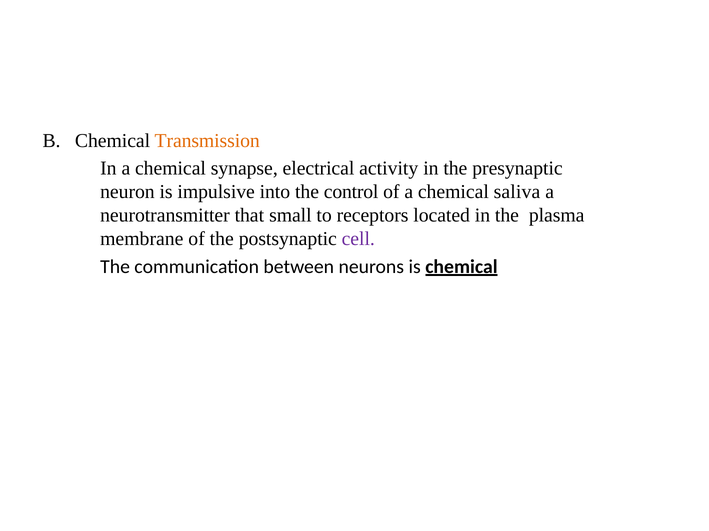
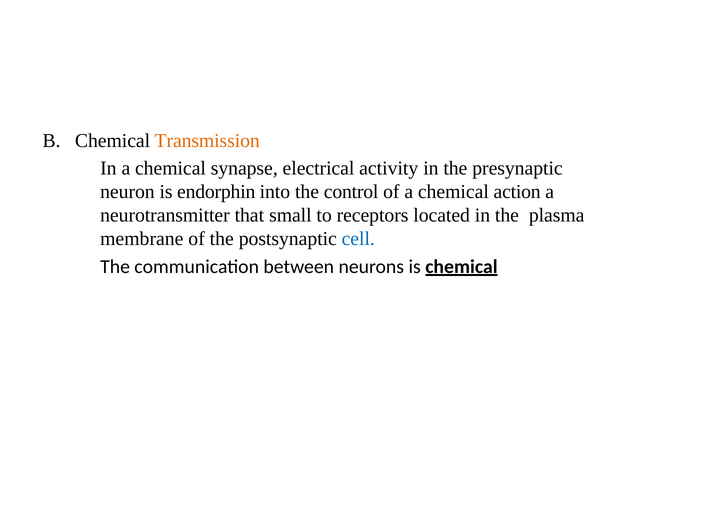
impulsive: impulsive -> endorphin (216, 192)
saliva: saliva -> action (517, 192)
cell colour: purple -> blue (358, 239)
